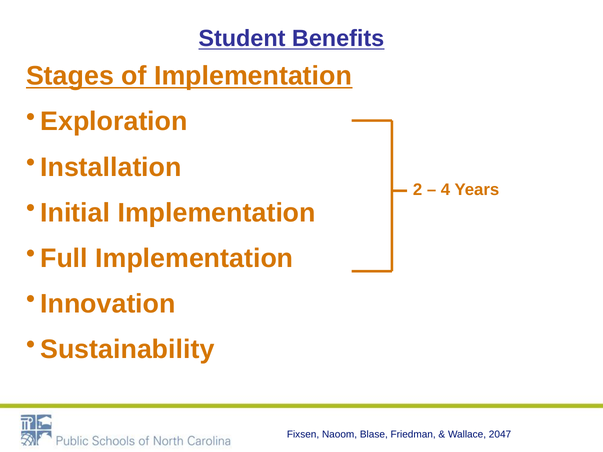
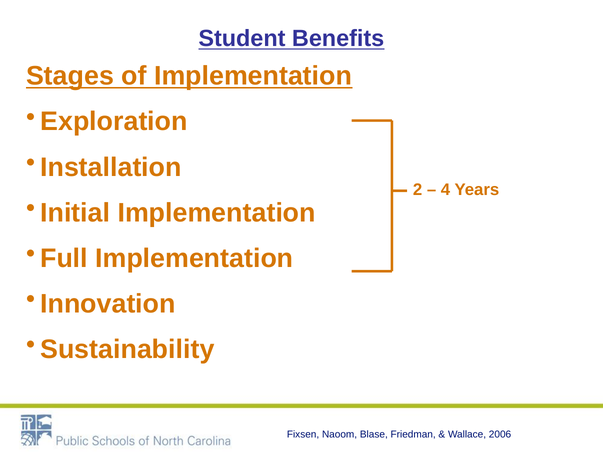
2047: 2047 -> 2006 (500, 435)
